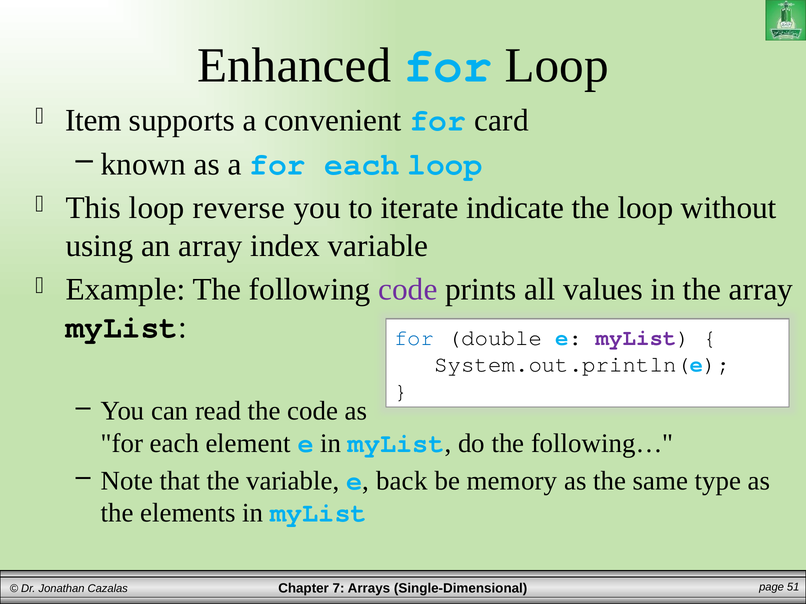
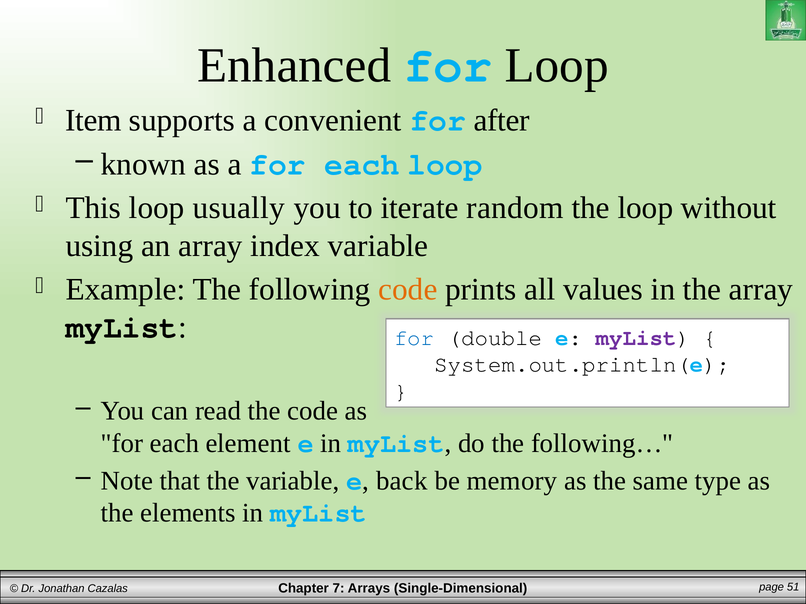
card: card -> after (502, 120)
reverse: reverse -> usually (239, 208)
indicate: indicate -> random (515, 208)
code colour: purple -> orange (408, 290)
